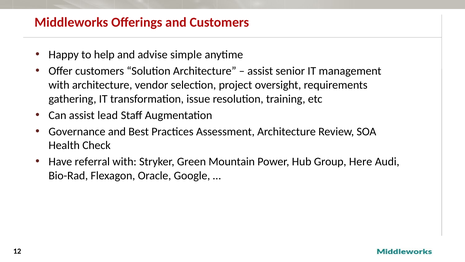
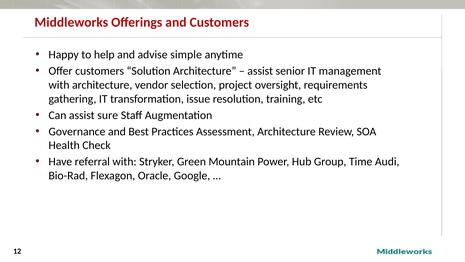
lead: lead -> sure (108, 115)
Here: Here -> Time (361, 162)
